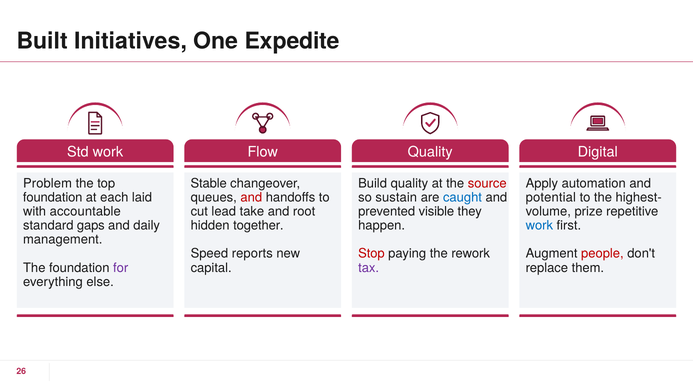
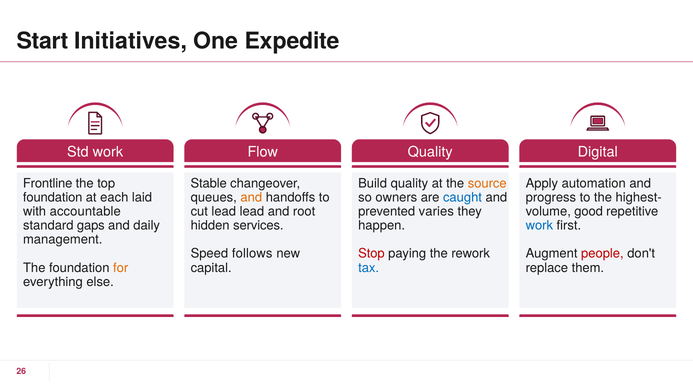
Built: Built -> Start (42, 41)
Problem: Problem -> Frontline (48, 183)
source colour: red -> orange (487, 183)
and colour: red -> orange (251, 197)
sustain: sustain -> owners (396, 197)
potential: potential -> progress (551, 197)
lead take: take -> lead (252, 211)
visible: visible -> varies (436, 211)
prize: prize -> good (589, 211)
together: together -> services (258, 226)
reports: reports -> follows (252, 254)
for colour: purple -> orange (121, 268)
tax colour: purple -> blue (369, 268)
